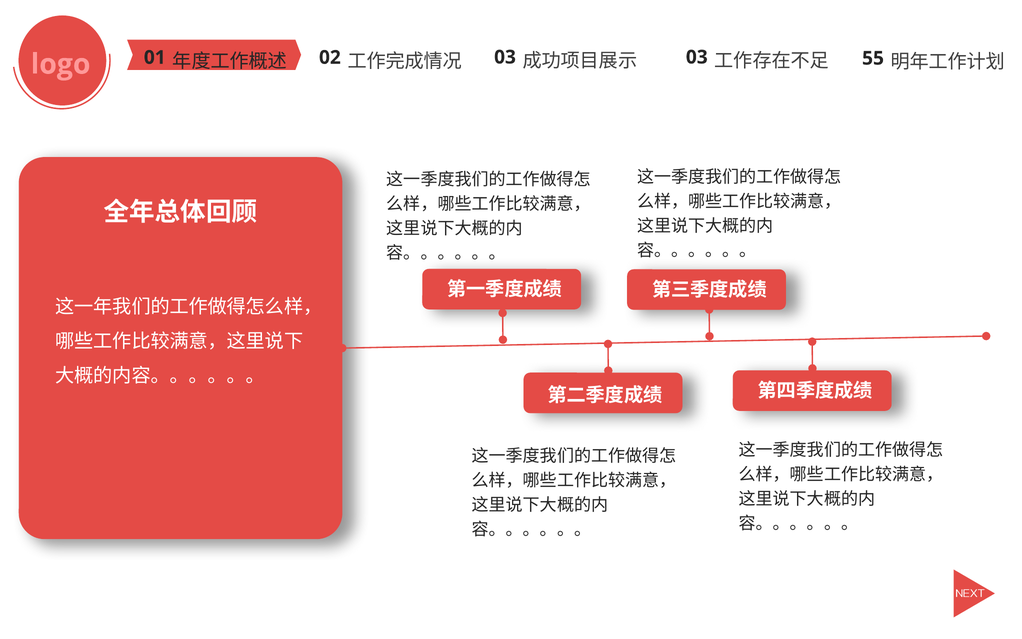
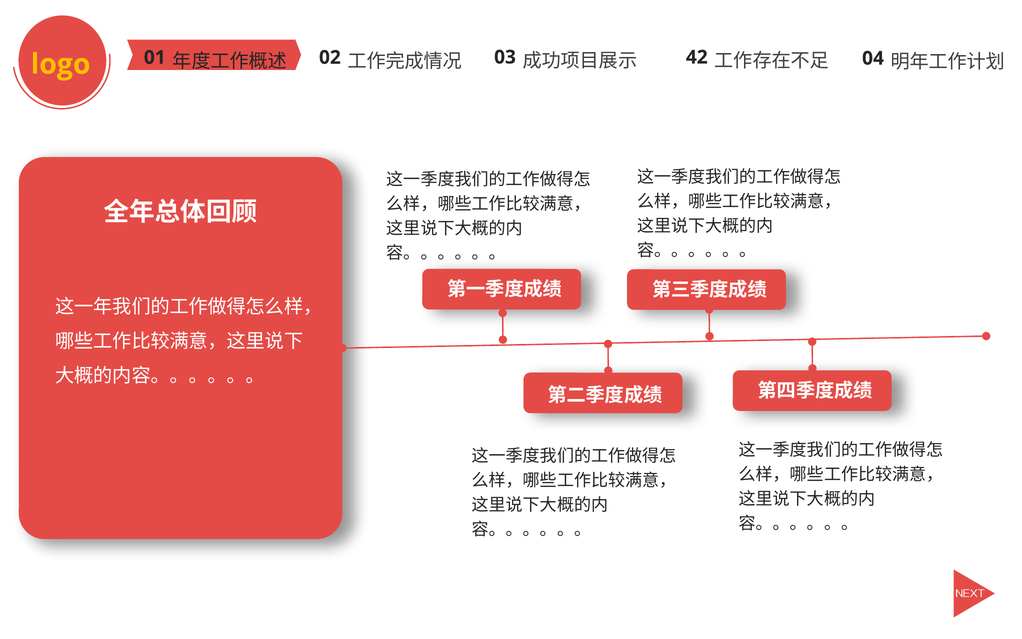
logo colour: pink -> yellow (61, 64)
03: 03 -> 42 (697, 57)
55: 55 -> 04 (873, 58)
